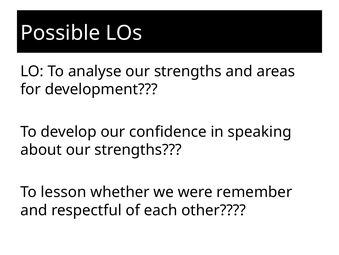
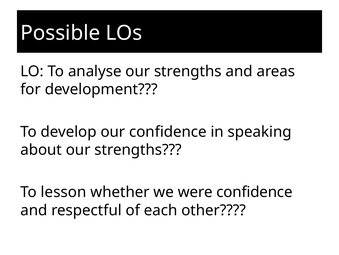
were remember: remember -> confidence (254, 192)
